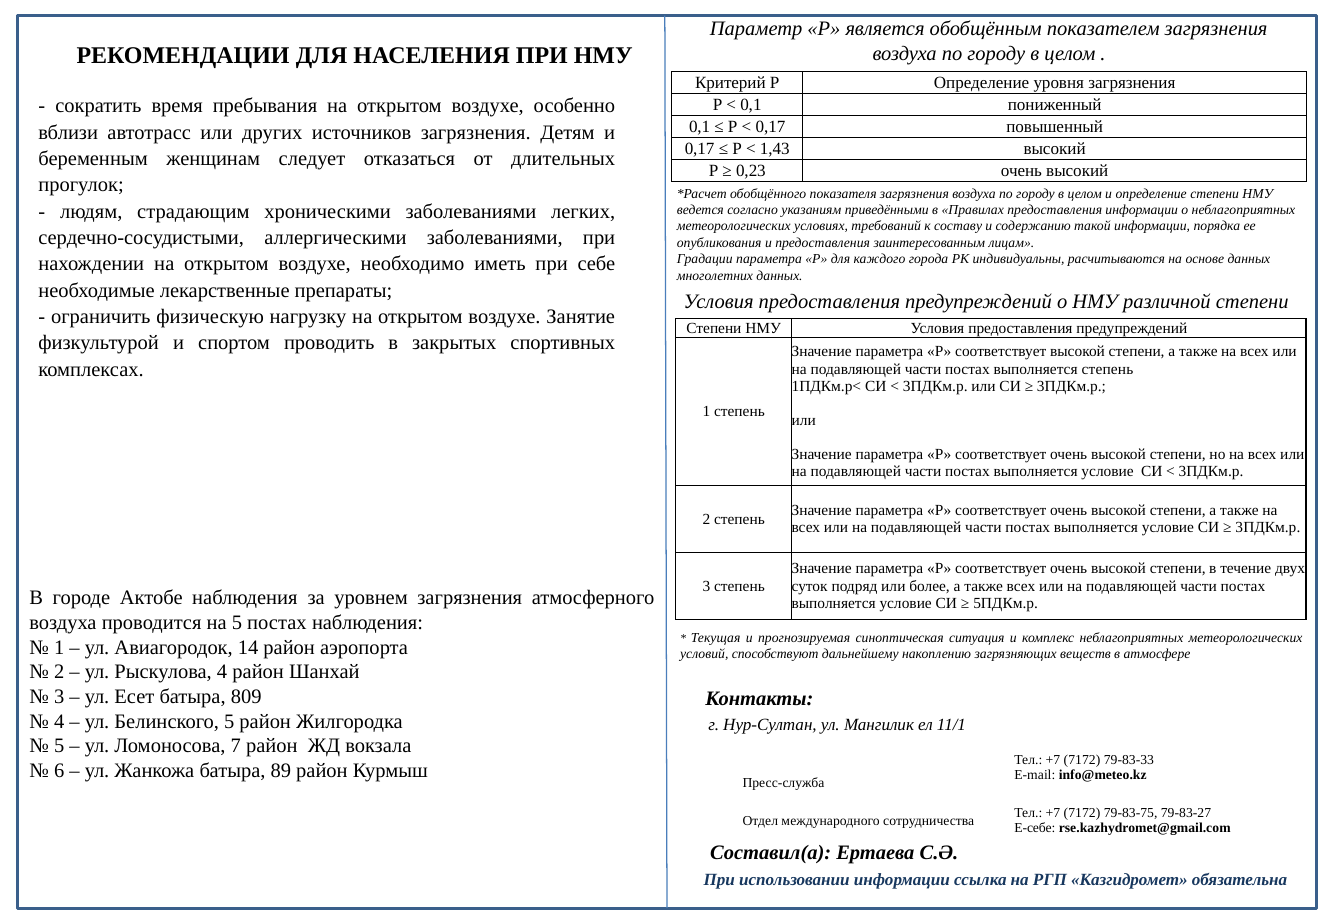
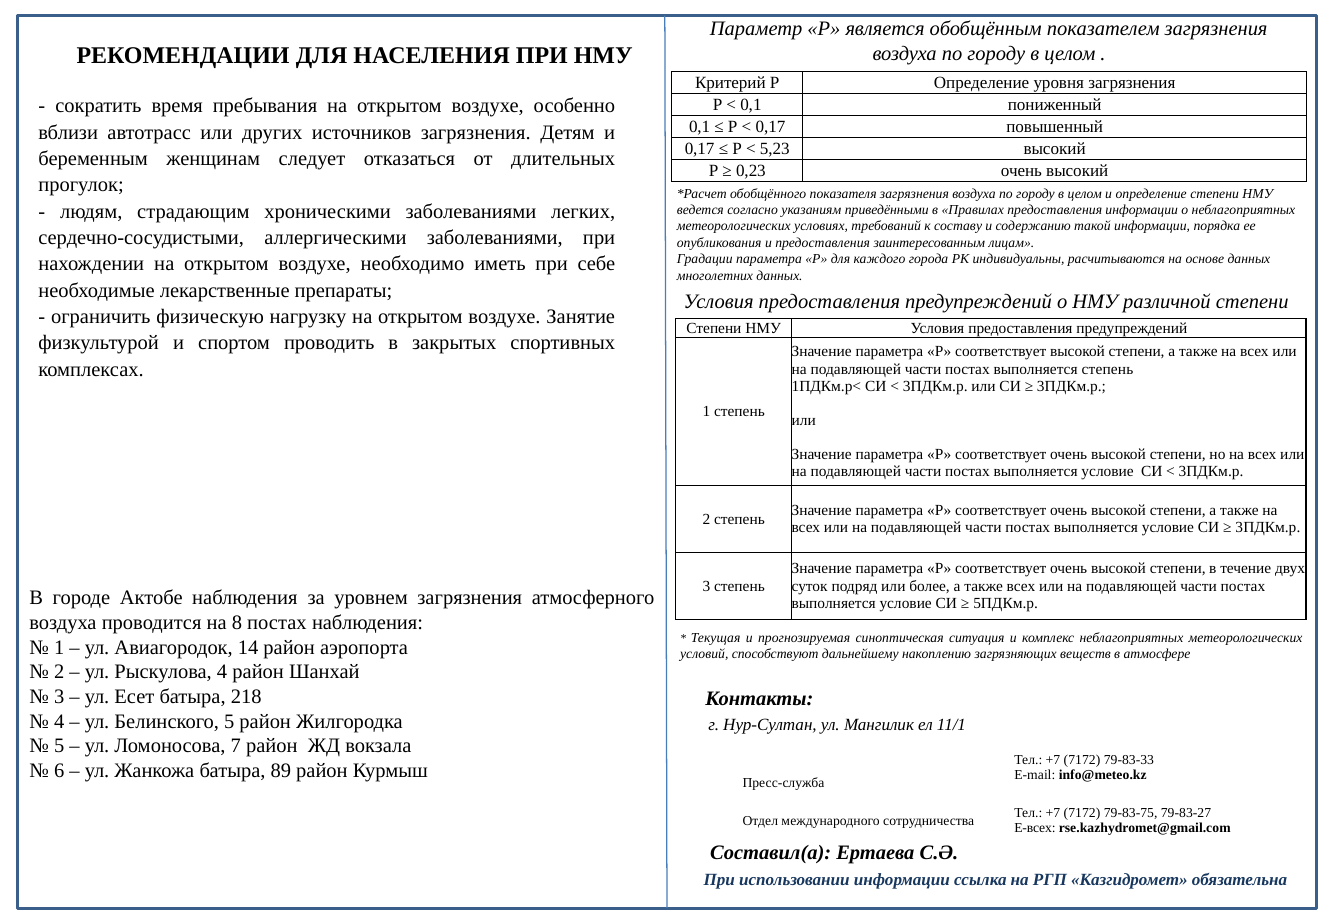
1,43: 1,43 -> 5,23 (775, 148)
на 5: 5 -> 8 (237, 622)
809: 809 -> 218 (246, 696)
E-себе: E-себе -> E-всех (1035, 828)
